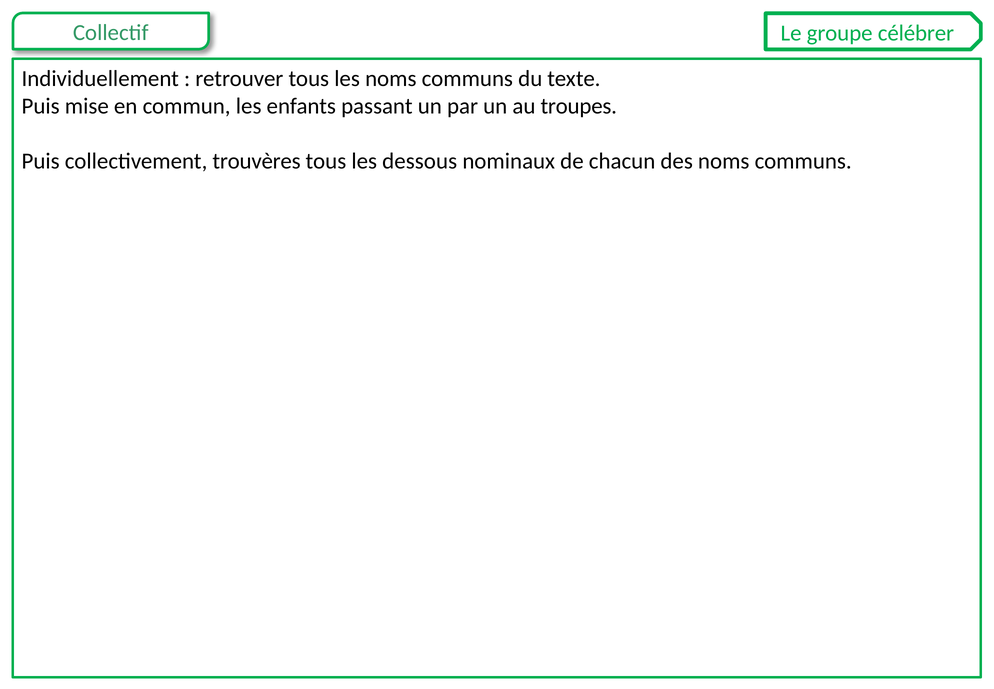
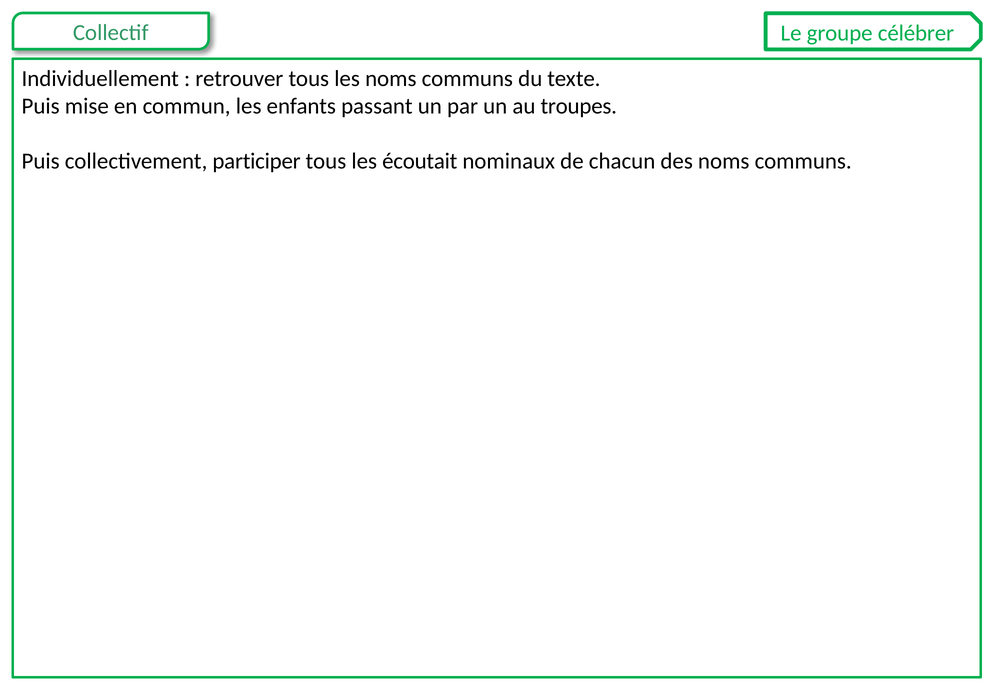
trouvères: trouvères -> participer (257, 161)
dessous: dessous -> écoutait (420, 161)
